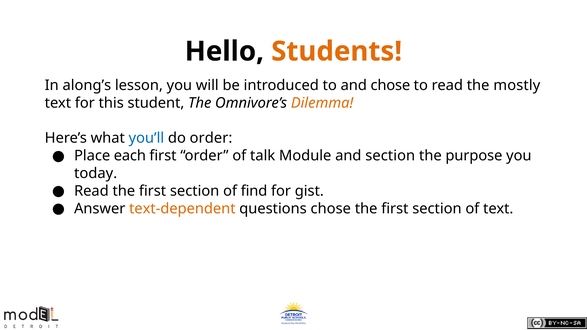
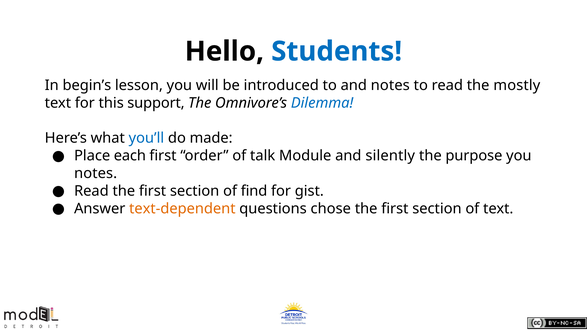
Students colour: orange -> blue (337, 51)
along’s: along’s -> begin’s (87, 85)
and chose: chose -> notes (390, 85)
student: student -> support (156, 103)
Dilemma colour: orange -> blue (322, 103)
do order: order -> made (211, 138)
and section: section -> silently (390, 156)
today: today -> notes (96, 173)
